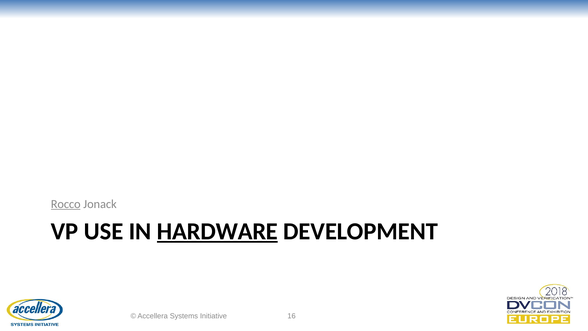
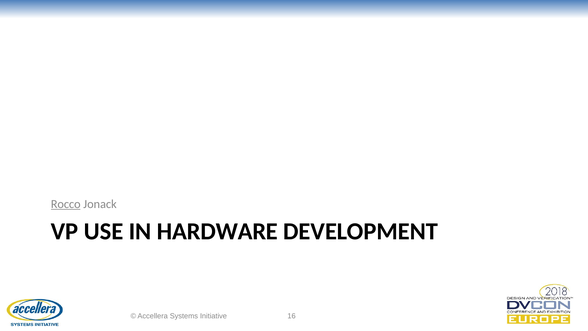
HARDWARE underline: present -> none (217, 231)
